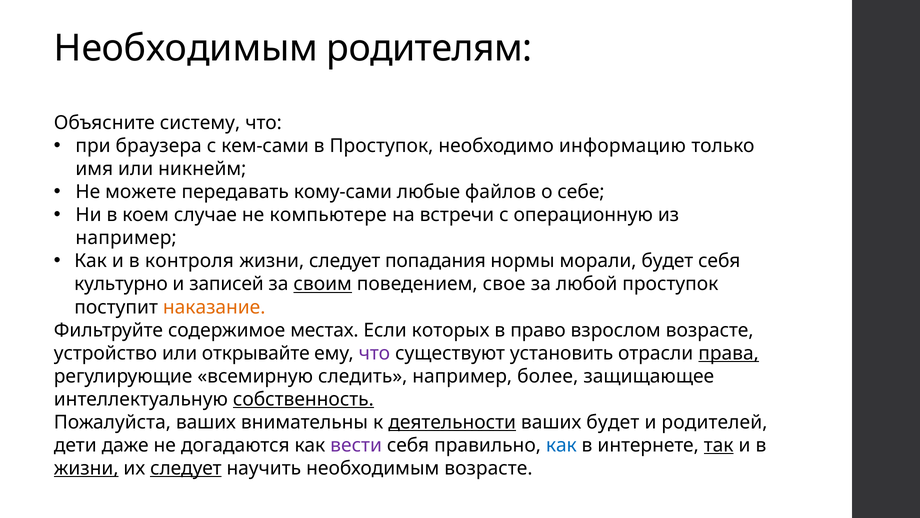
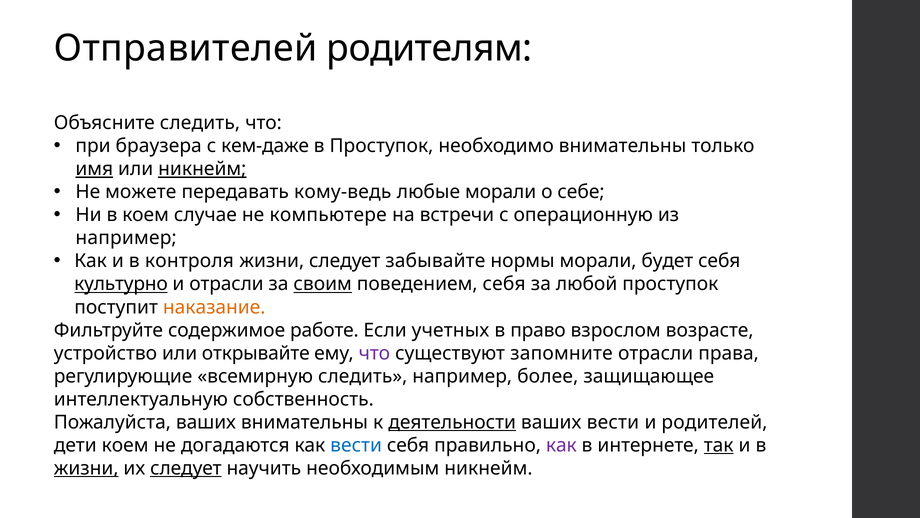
Необходимым: Необходимым -> Отправителей (186, 48)
Объясните систему: систему -> следить (200, 123)
кем-сами: кем-сами -> кем-даже (265, 146)
необходимо информацию: информацию -> внимательны (623, 146)
имя underline: none -> present (94, 169)
никнейм underline: none -> present (202, 169)
кому-сами: кому-сами -> кому-ведь (343, 192)
любые файлов: файлов -> морали (501, 192)
попадания: попадания -> забывайте (435, 261)
культурно underline: none -> present (121, 284)
и записей: записей -> отрасли (226, 284)
поведением свое: свое -> себя (504, 284)
местах: местах -> работе (324, 330)
которых: которых -> учетных (451, 330)
установить: установить -> запомните (561, 353)
права underline: present -> none (729, 353)
собственность underline: present -> none (303, 399)
ваших будет: будет -> вести (613, 422)
дети даже: даже -> коем (125, 445)
вести colour: purple -> blue (356, 445)
как colour: blue -> purple (561, 445)
необходимым возрасте: возрасте -> никнейм (488, 468)
